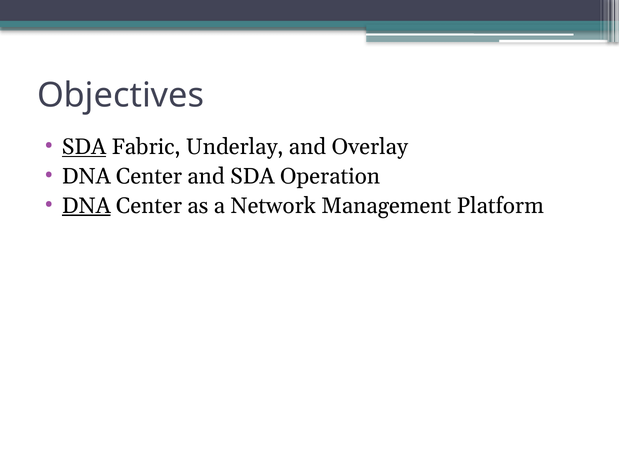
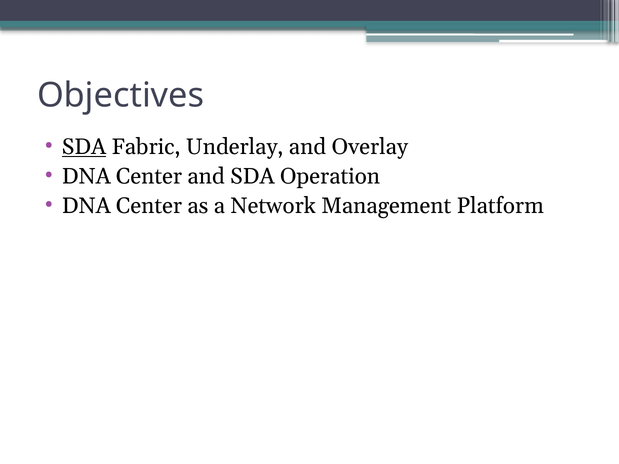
DNA underline: present -> none (86, 206)
